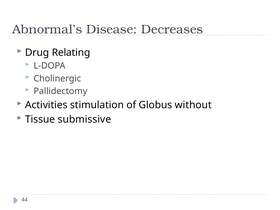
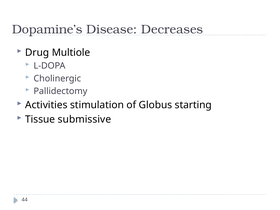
Abnormal’s: Abnormal’s -> Dopamine’s (47, 29)
Relating: Relating -> Multiole (71, 53)
without: without -> starting (193, 105)
